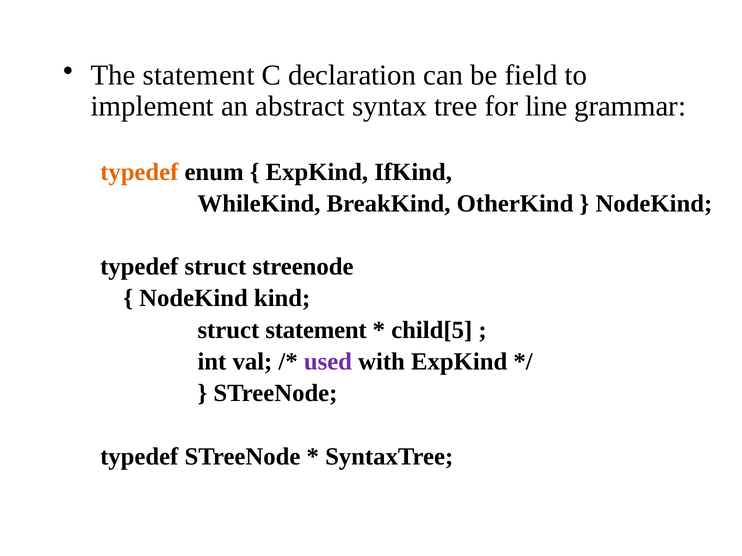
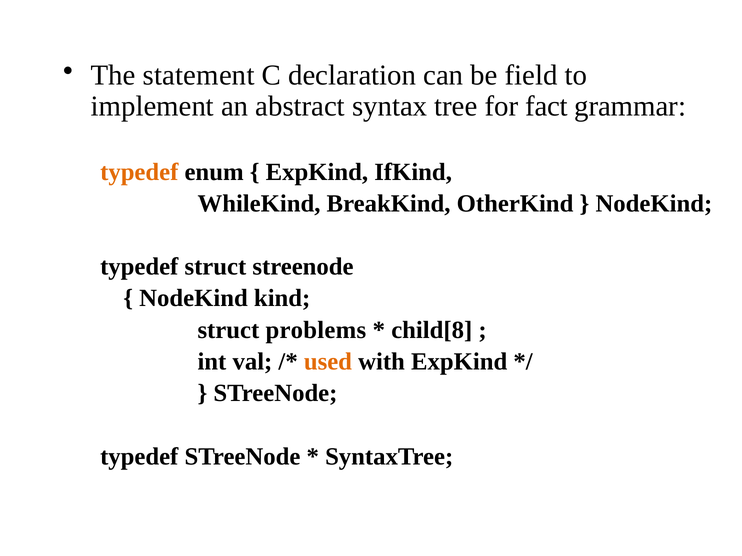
line: line -> fact (546, 106)
struct statement: statement -> problems (316, 330)
child[5: child[5 -> child[8 (432, 330)
used colour: purple -> orange (328, 362)
